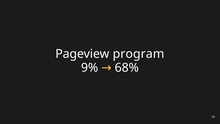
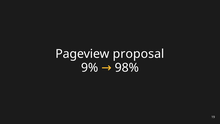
program: program -> proposal (139, 54)
68%: 68% -> 98% (127, 68)
